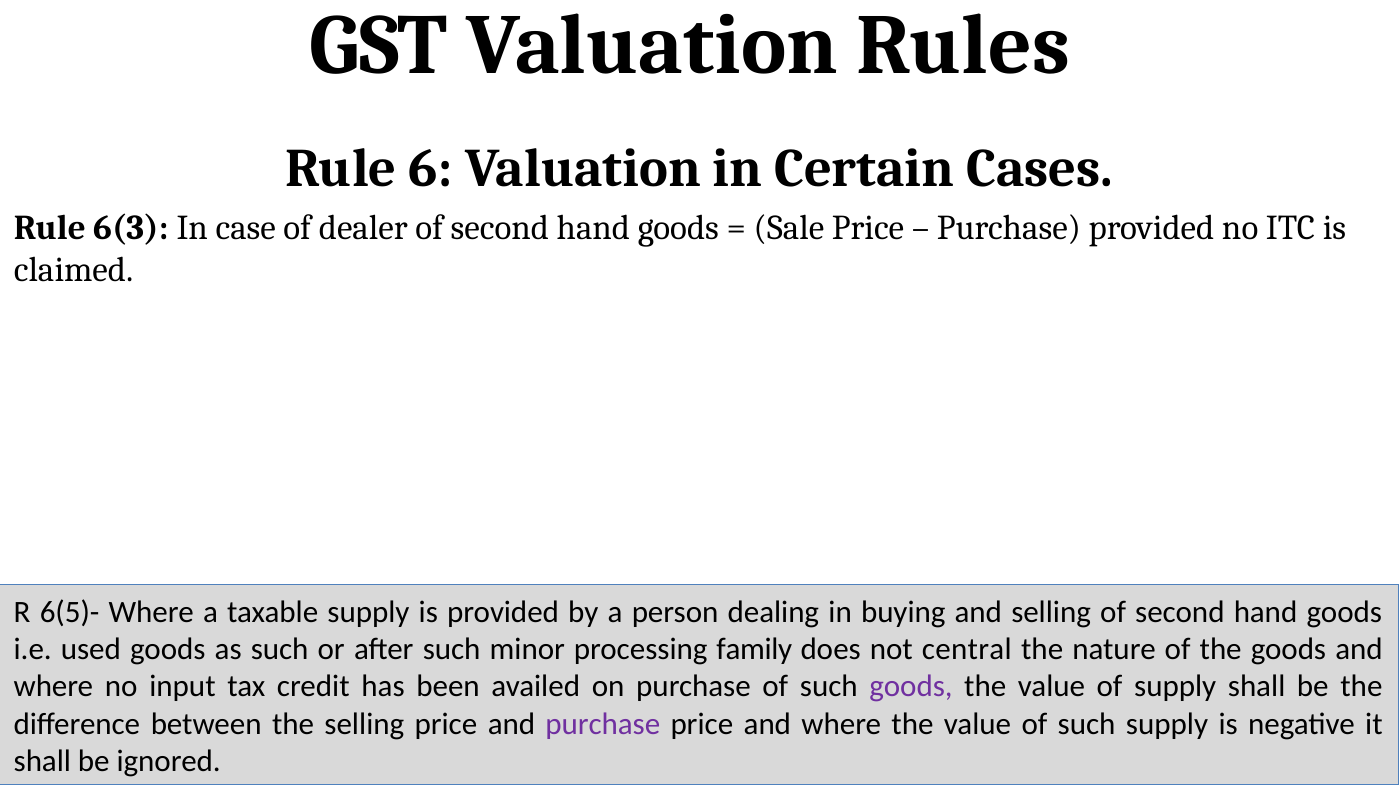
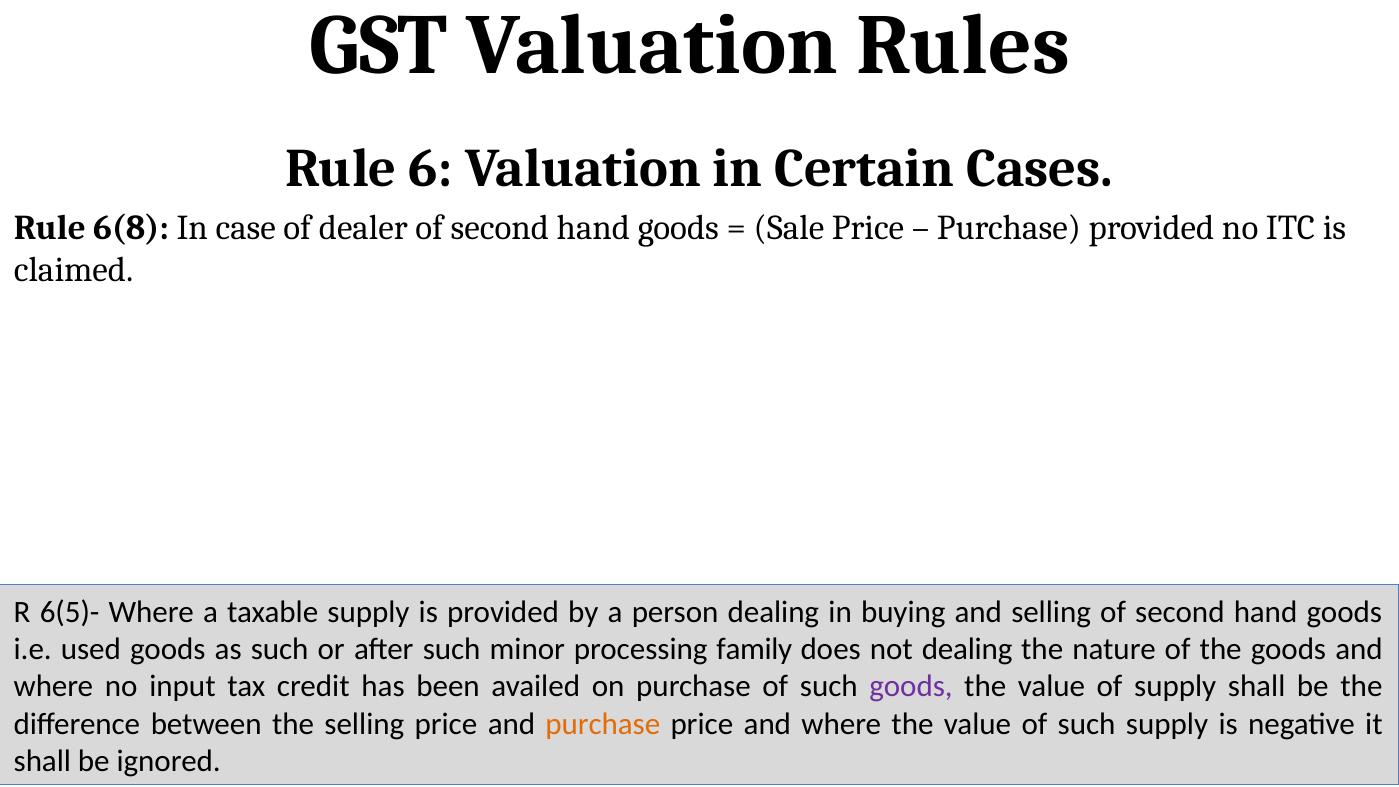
6(3: 6(3 -> 6(8 (131, 228)
not central: central -> dealing (967, 649)
purchase colour: purple -> orange (603, 724)
